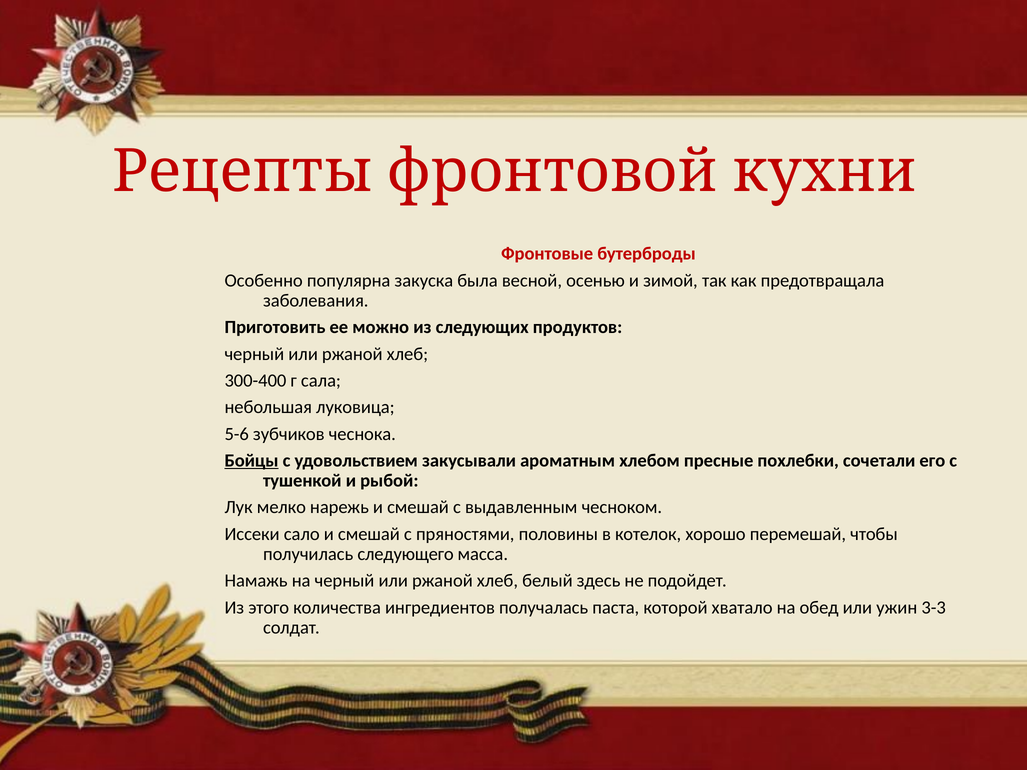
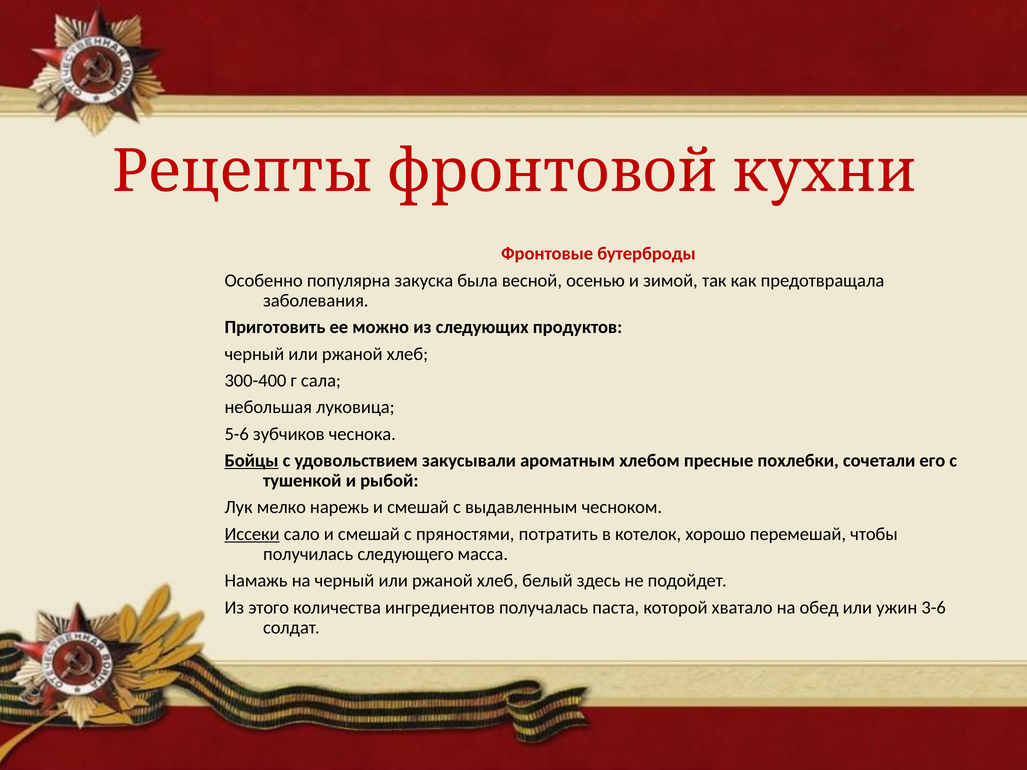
Иссеки underline: none -> present (252, 534)
половины: половины -> потратить (558, 534)
3-3: 3-3 -> 3-6 (934, 608)
